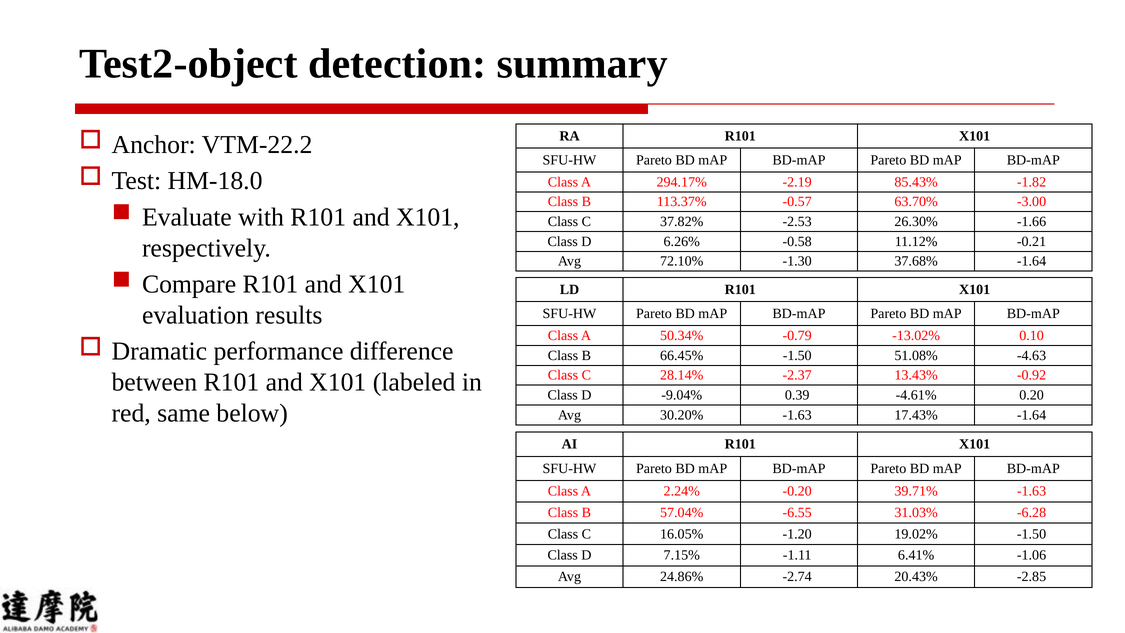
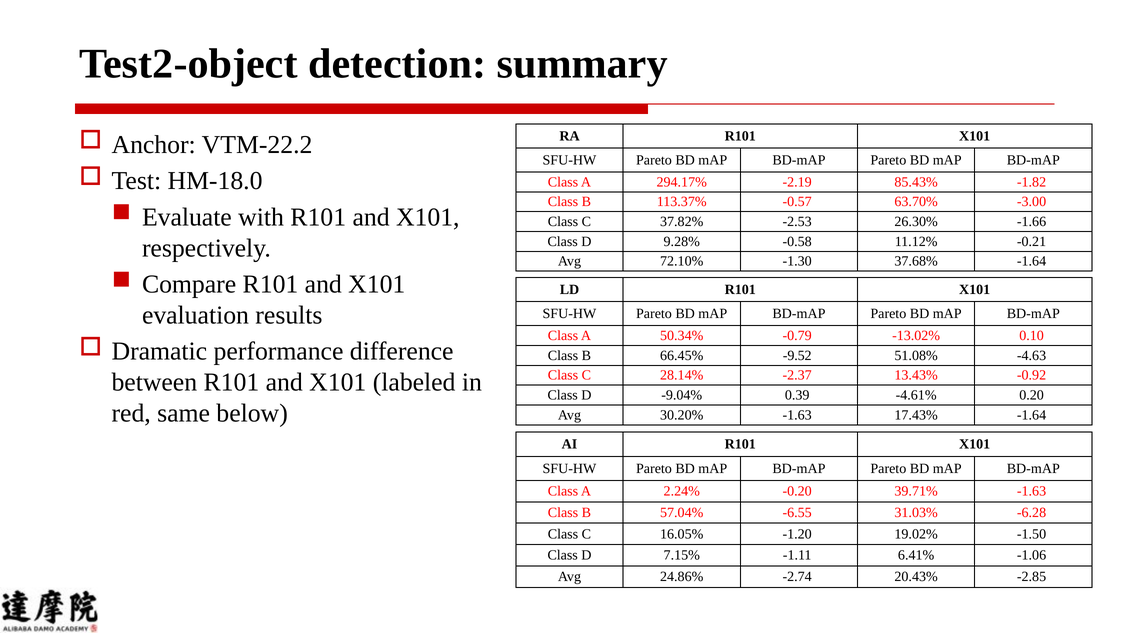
6.26%: 6.26% -> 9.28% (682, 241)
66.45% -1.50: -1.50 -> -9.52 (797, 355)
